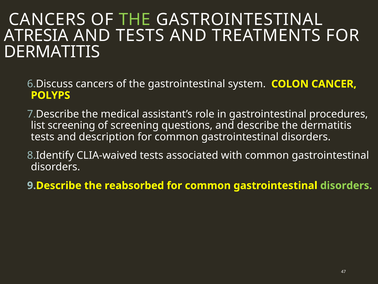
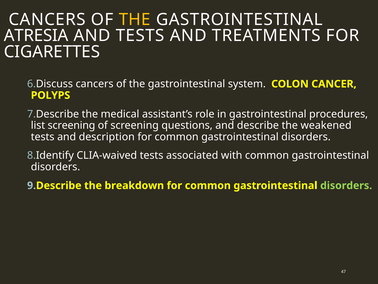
THE colour: light green -> yellow (135, 19)
DERMATITIS: DERMATITIS -> CIGARETTES (52, 52)
the dermatitis: dermatitis -> weakened (326, 125)
reabsorbed: reabsorbed -> breakdown (134, 185)
